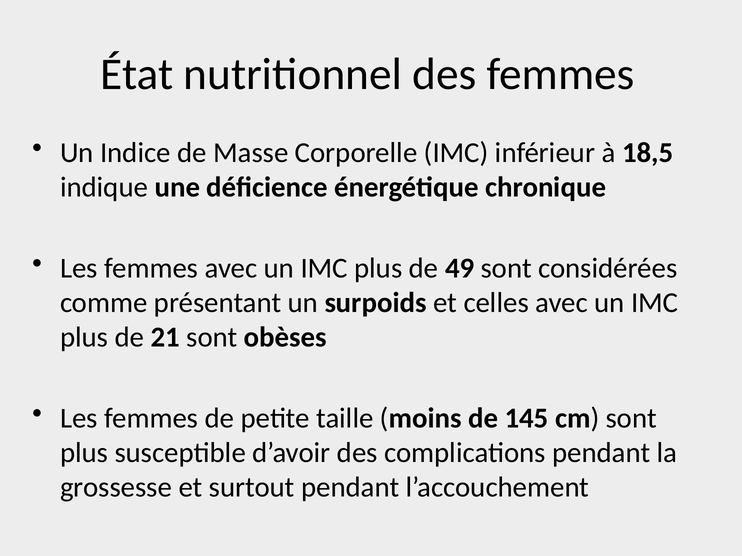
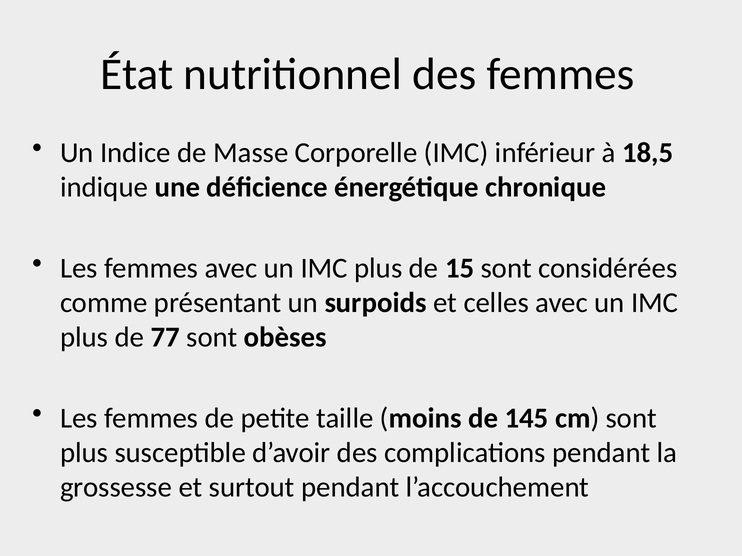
49: 49 -> 15 (460, 268)
21: 21 -> 77 (165, 338)
